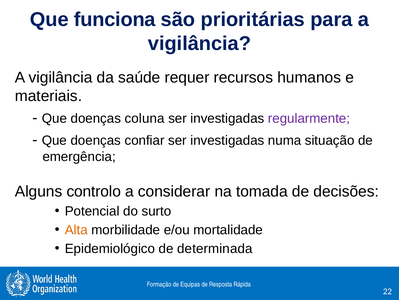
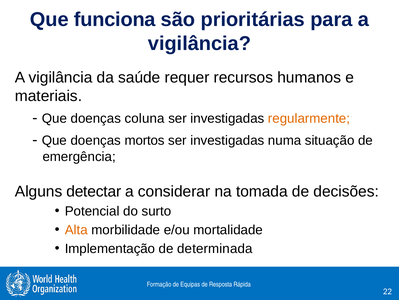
regularmente colour: purple -> orange (309, 118)
confiar: confiar -> mortos (145, 140)
controlo: controlo -> detectar (94, 191)
Epidemiológico: Epidemiológico -> Implementação (110, 248)
